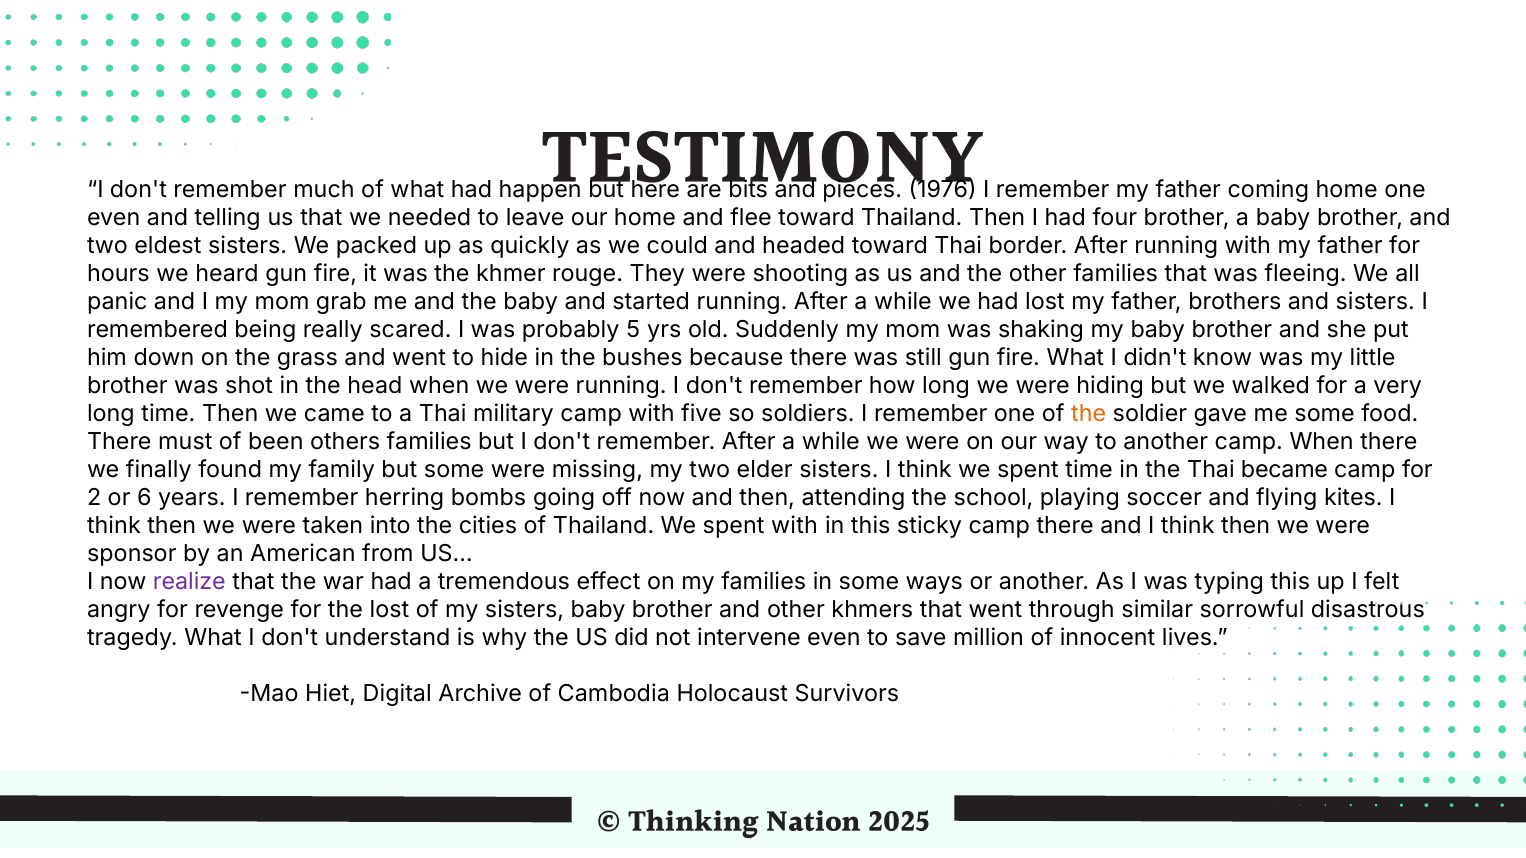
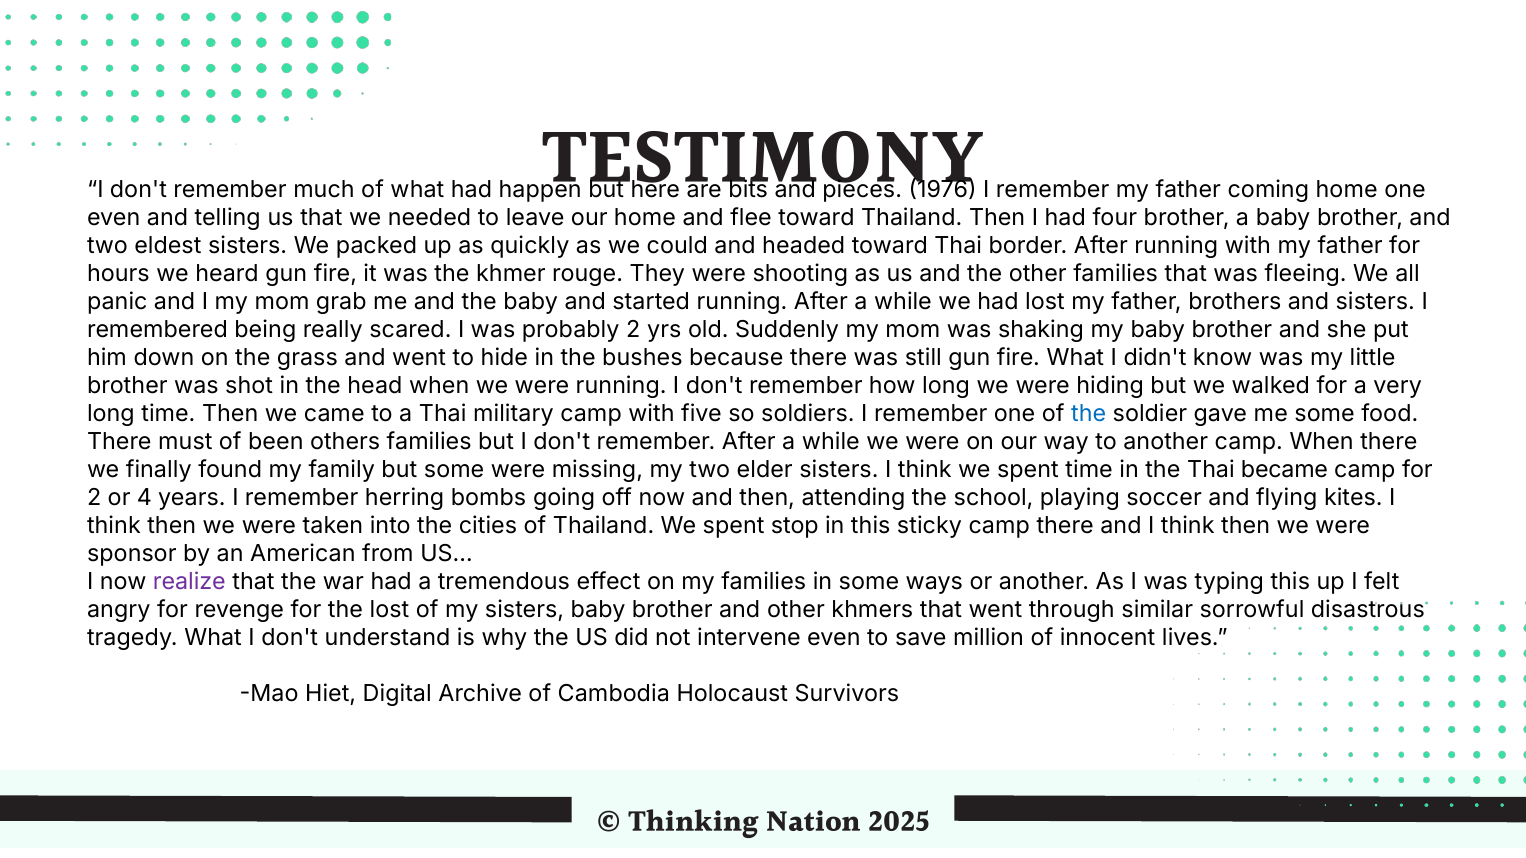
probably 5: 5 -> 2 (633, 330)
the colour: orange -> blue (1089, 414)
6: 6 -> 4 (144, 498)
spent with: with -> stop (795, 526)
